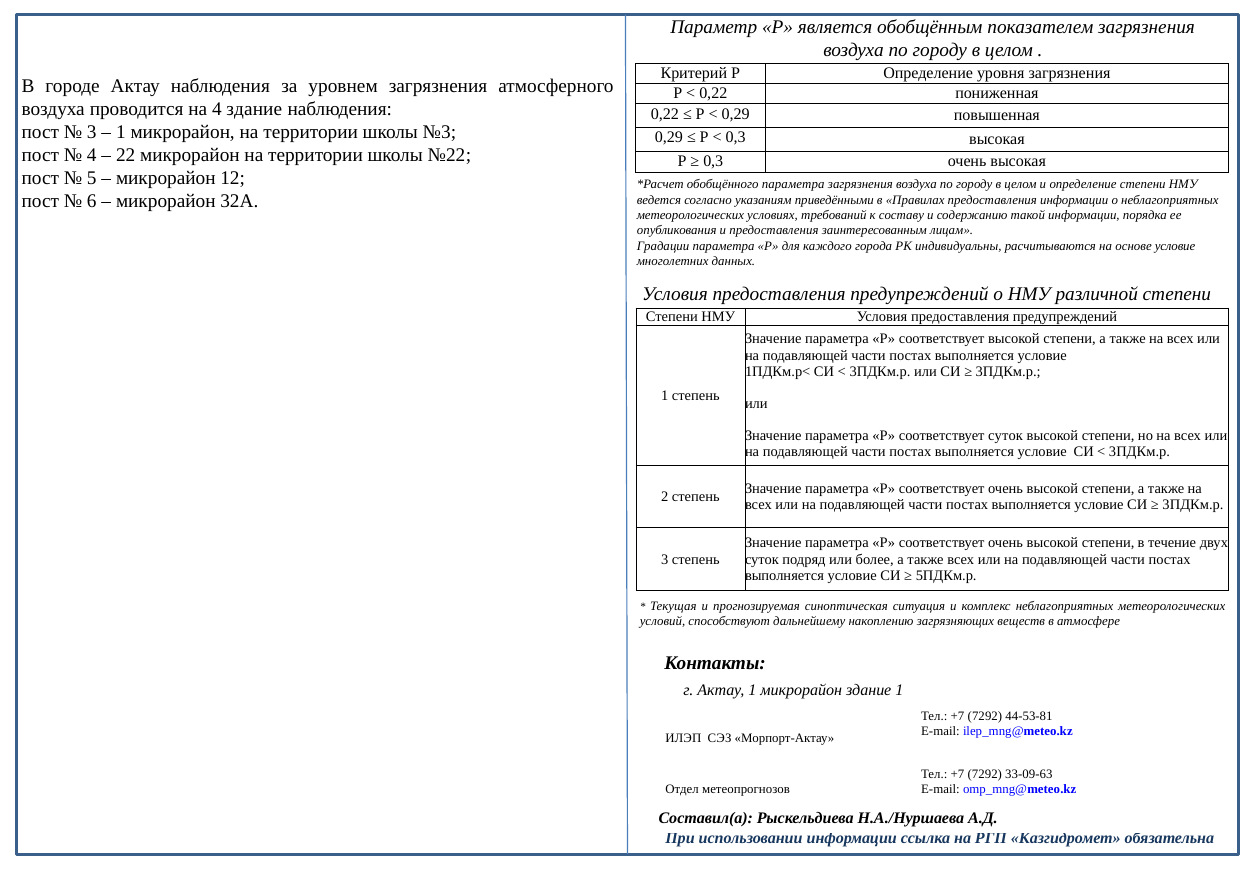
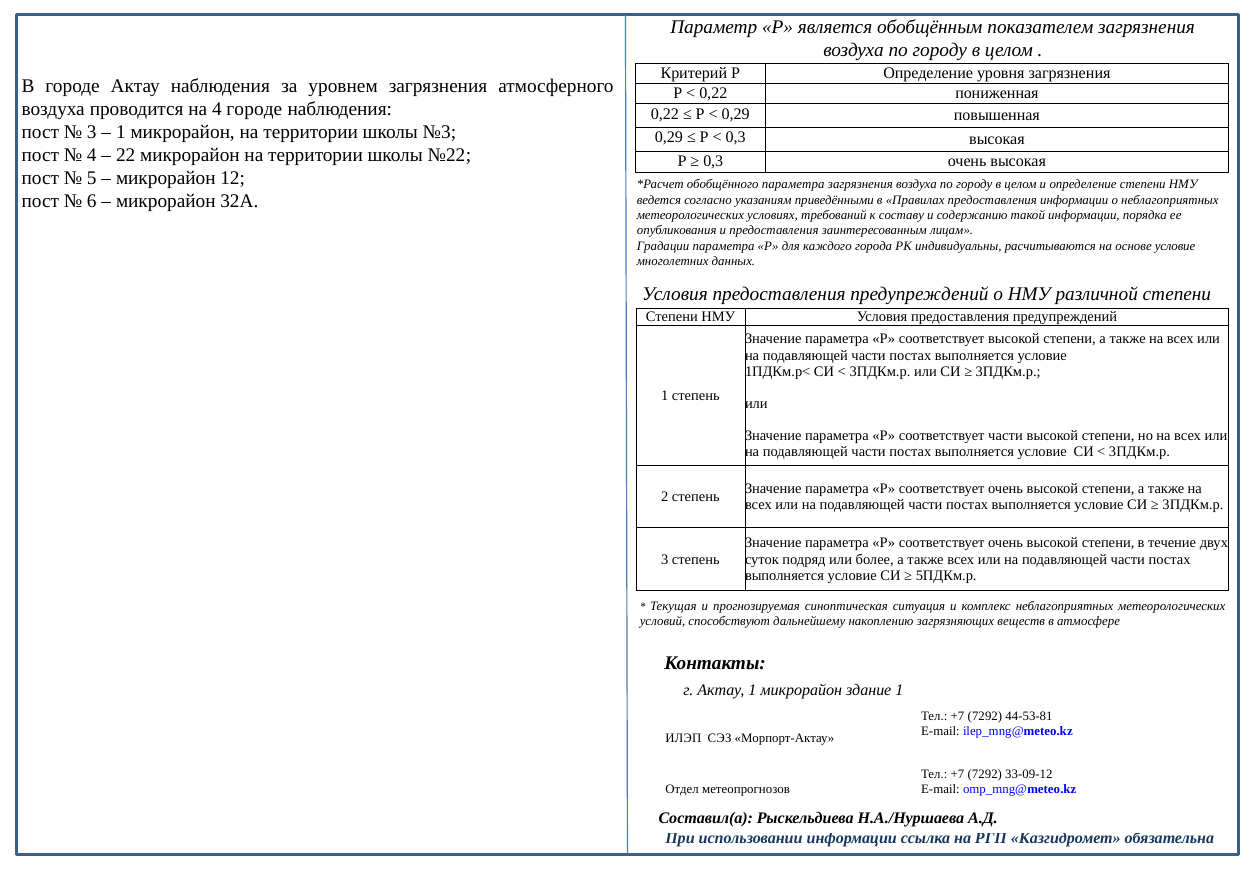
4 здание: здание -> городе (254, 109)
соответствует суток: суток -> части (1006, 435)
33-09-63: 33-09-63 -> 33-09-12 (1029, 774)
